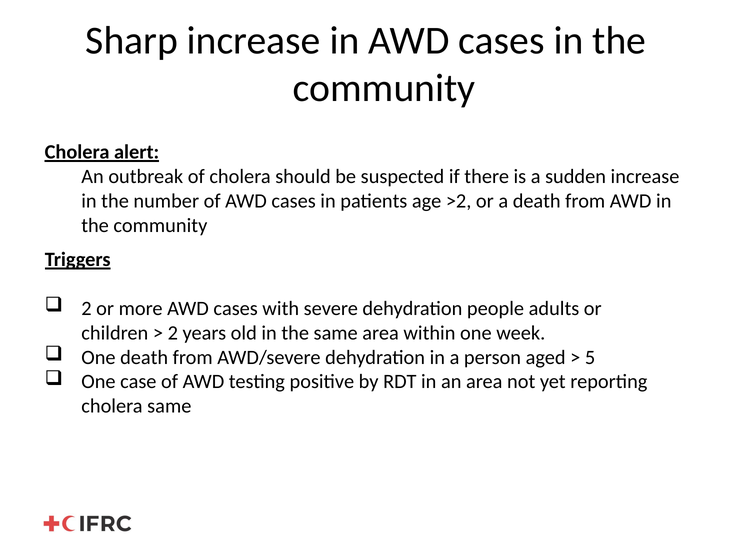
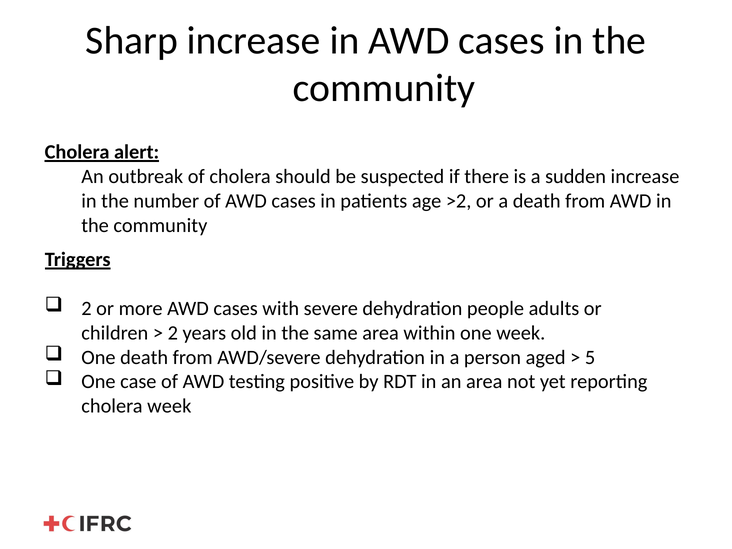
cholera same: same -> week (169, 406)
